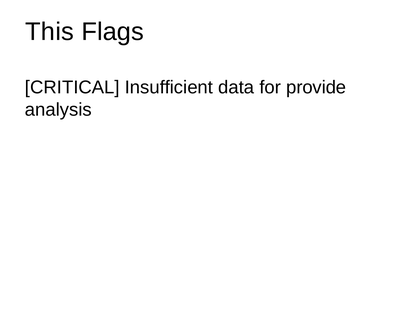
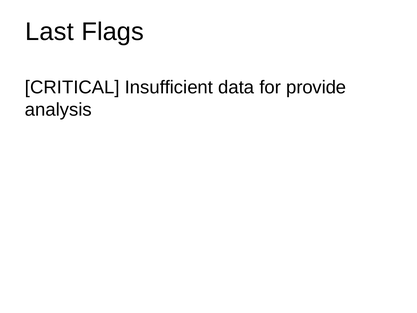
This: This -> Last (50, 32)
